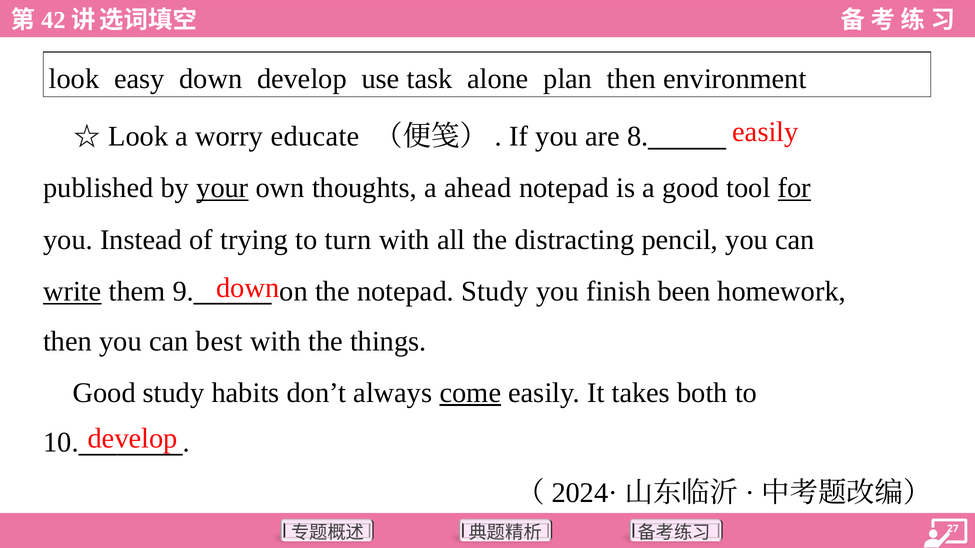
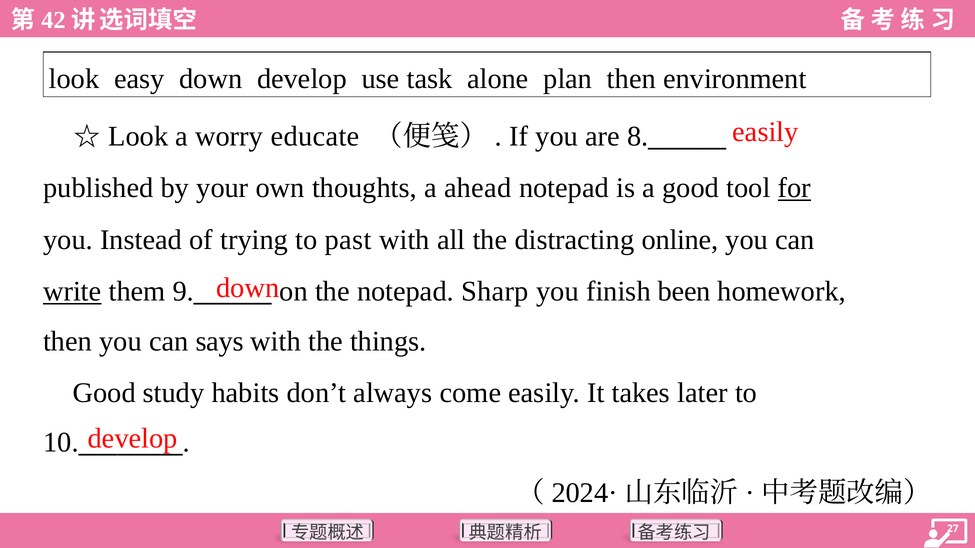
your underline: present -> none (222, 188)
turn: turn -> past (348, 240)
pencil: pencil -> online (680, 240)
notepad Study: Study -> Sharp (495, 292)
best: best -> says (220, 341)
come underline: present -> none (470, 393)
both: both -> later (702, 393)
